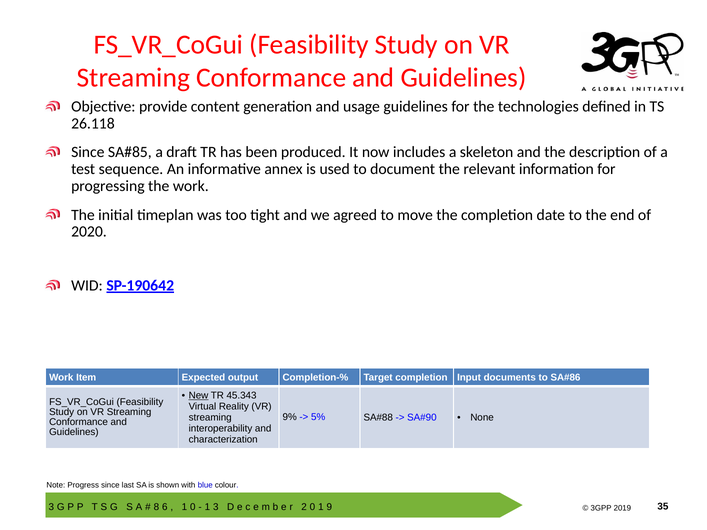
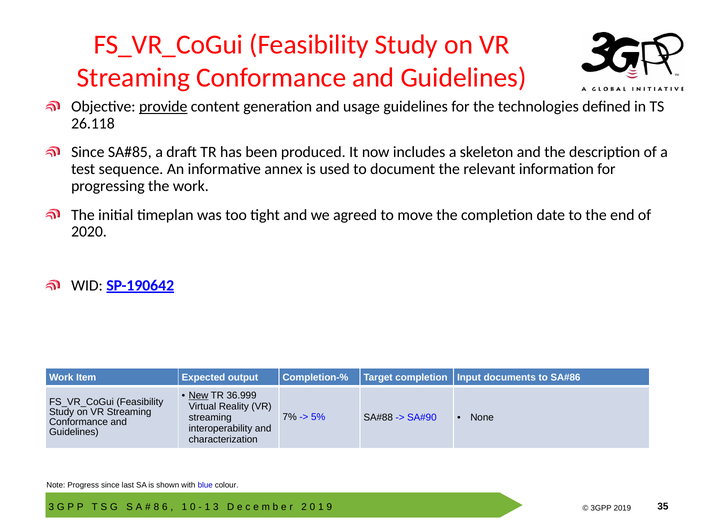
provide underline: none -> present (163, 107)
45.343: 45.343 -> 36.999 (242, 396)
9%: 9% -> 7% (290, 417)
